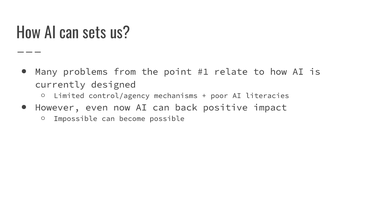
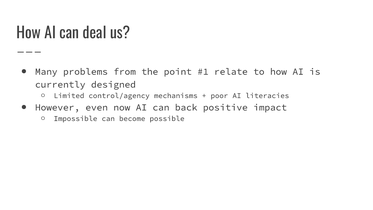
sets: sets -> deal (94, 33)
